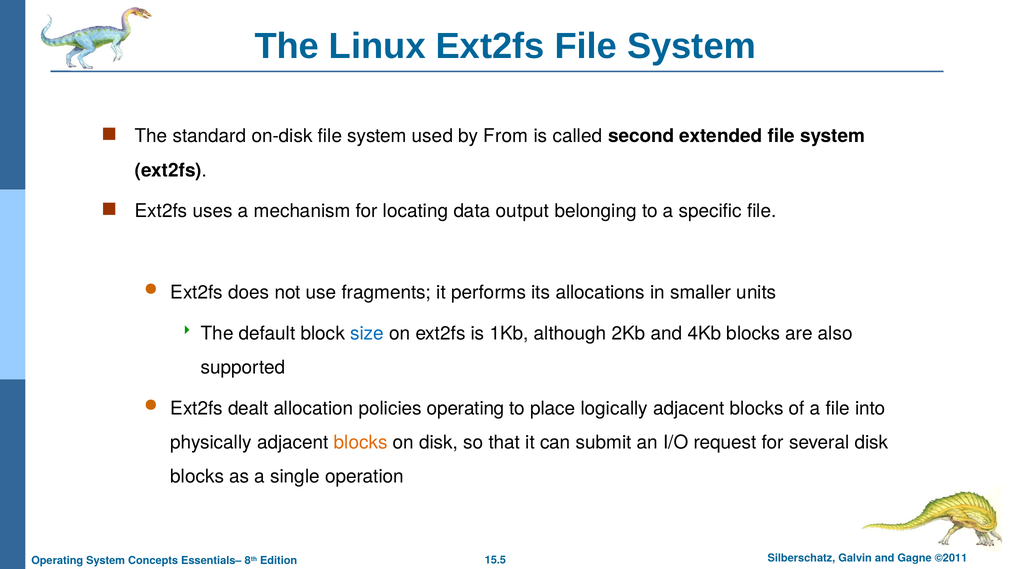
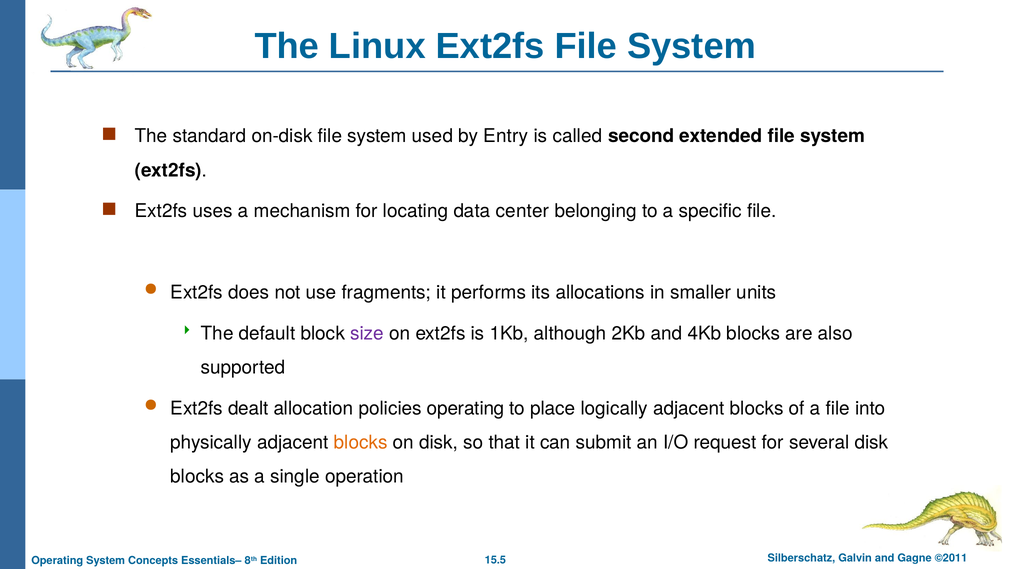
From: From -> Entry (506, 136)
output: output -> center (522, 211)
size colour: blue -> purple (367, 333)
